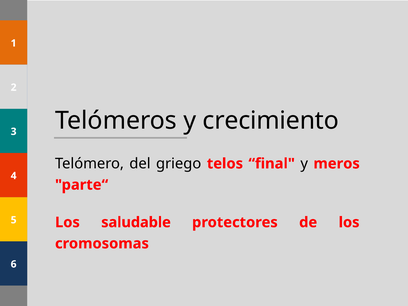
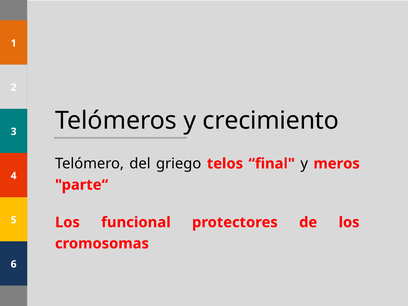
saludable: saludable -> funcional (136, 222)
